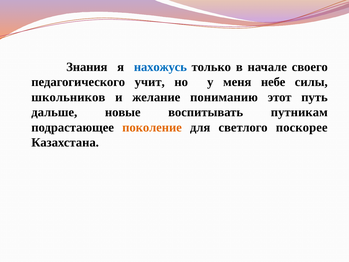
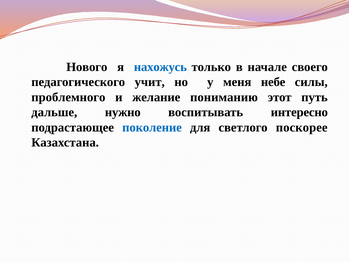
Знания: Знания -> Нового (87, 67)
школьников: школьников -> проблемного (68, 97)
новые: новые -> нужно (123, 112)
путникам: путникам -> интересно (299, 112)
поколение colour: orange -> blue (152, 127)
